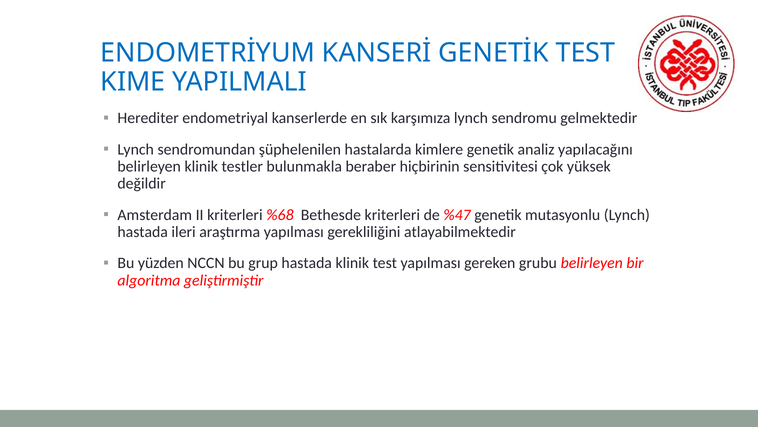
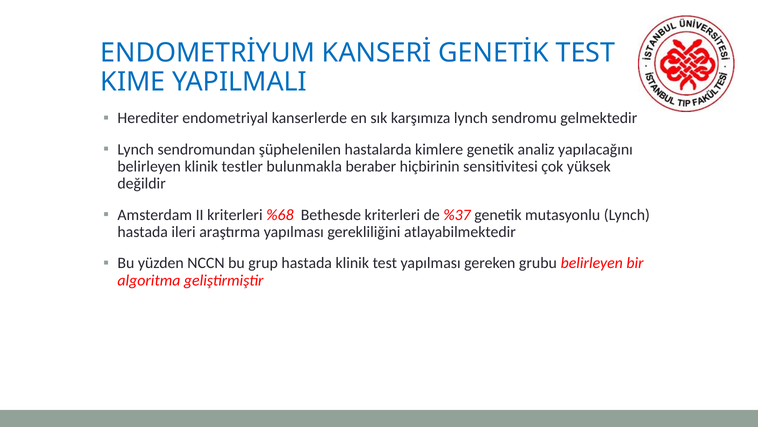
%47: %47 -> %37 (457, 215)
